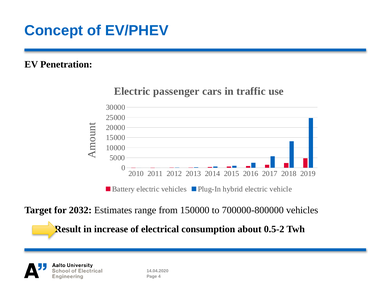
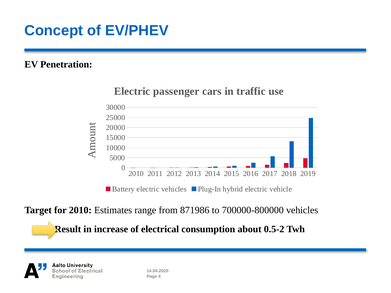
for 2032: 2032 -> 2010 (80, 210)
150000: 150000 -> 871986 (195, 210)
